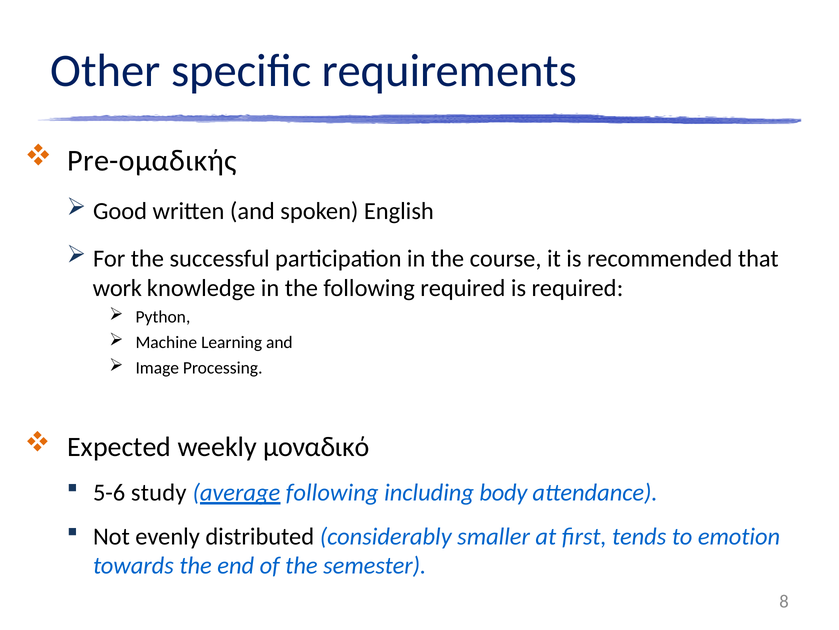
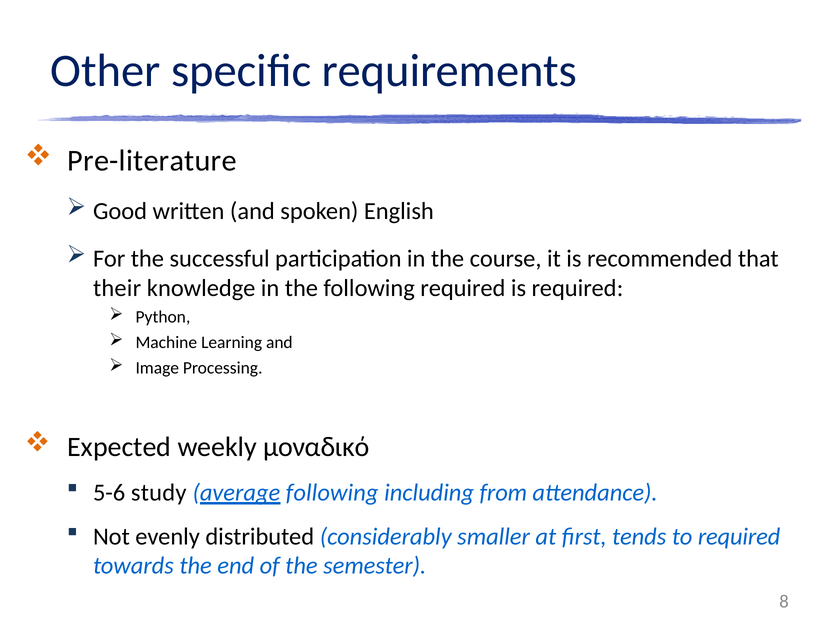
Pre-ομαδικής: Pre-ομαδικής -> Pre-literature (152, 161)
work: work -> their (117, 288)
body: body -> from (503, 492)
to emotion: emotion -> required (739, 536)
